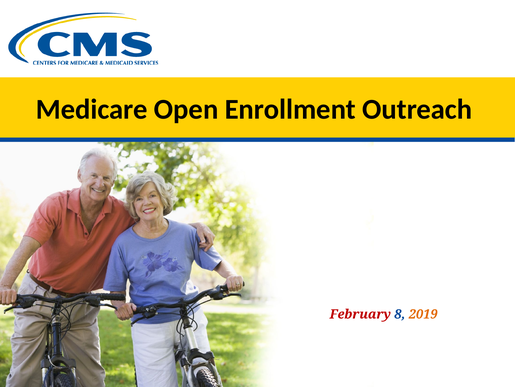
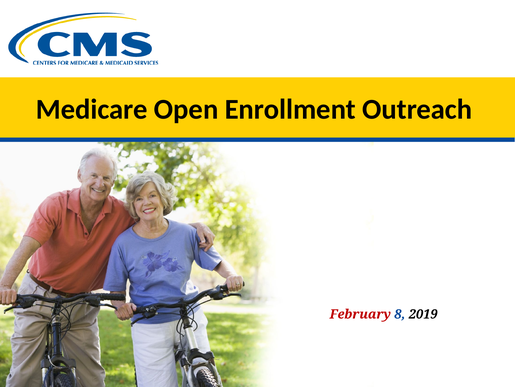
2019 colour: orange -> black (423, 314)
